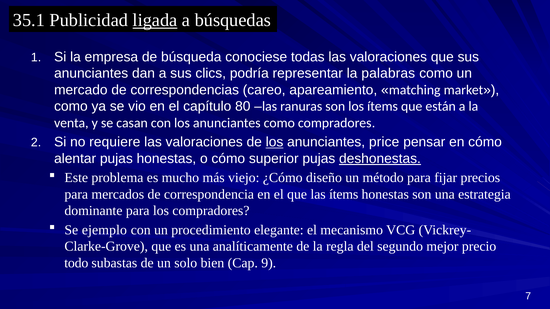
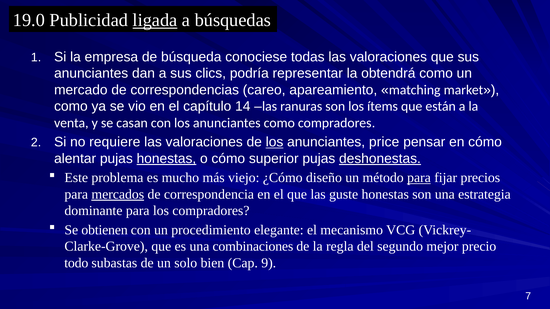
35.1: 35.1 -> 19.0 (29, 20)
palabras: palabras -> obtendrá (388, 73)
80: 80 -> 14 (243, 106)
honestas underline: none -> present (166, 159)
para underline: none -> present (419, 178)
mercados underline: none -> present (118, 194)
las ítems: ítems -> guste (344, 194)
ejemplo: ejemplo -> obtienen (105, 230)
analíticamente: analíticamente -> combinaciones (253, 247)
